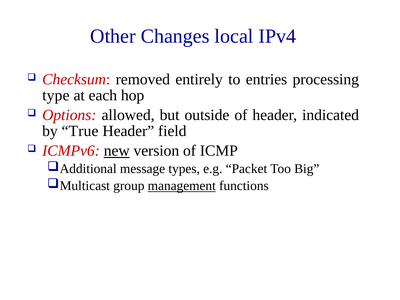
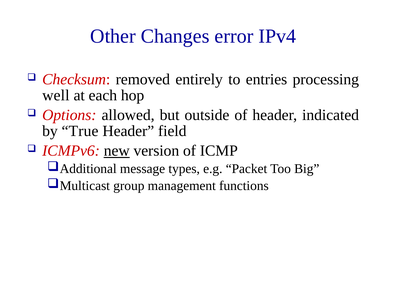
local: local -> error (234, 36)
type: type -> well (56, 95)
management underline: present -> none (182, 186)
